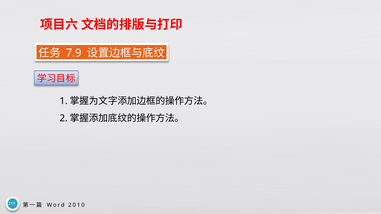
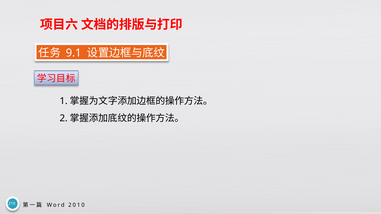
7.9: 7.9 -> 9.1 (74, 53)
